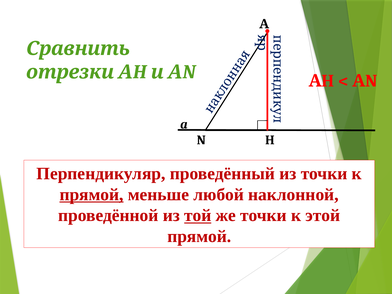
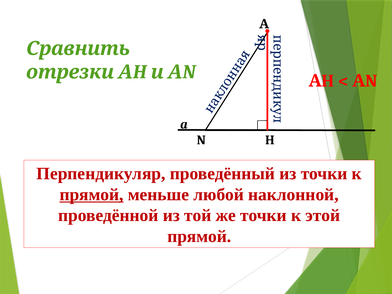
той underline: present -> none (198, 215)
